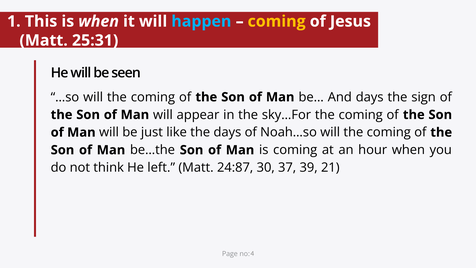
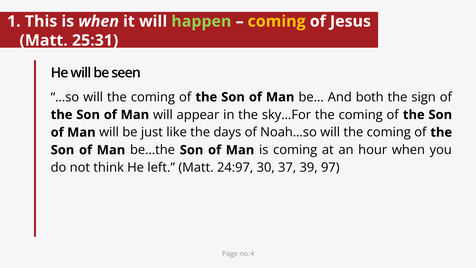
happen colour: light blue -> light green (201, 21)
And days: days -> both (370, 97)
24:87: 24:87 -> 24:97 (235, 168)
21: 21 -> 97 (330, 168)
